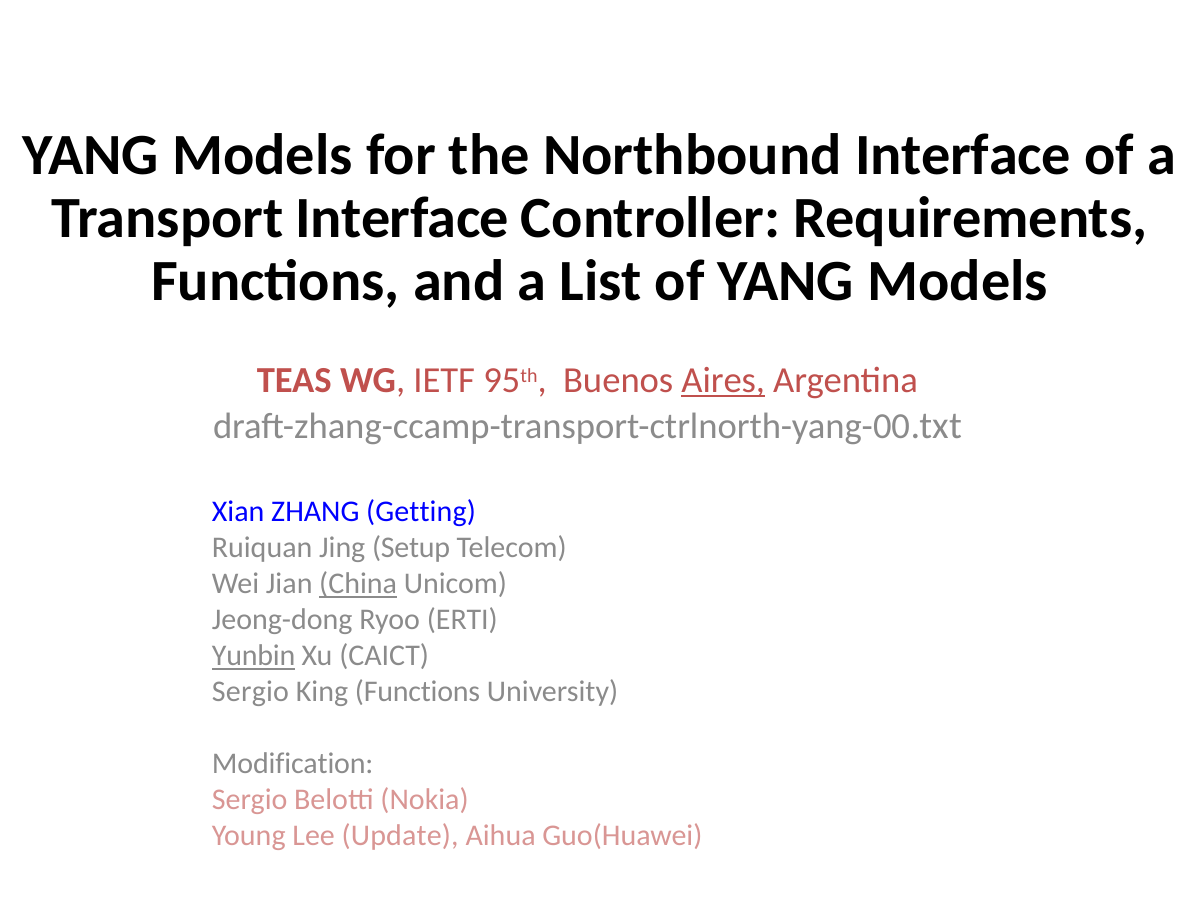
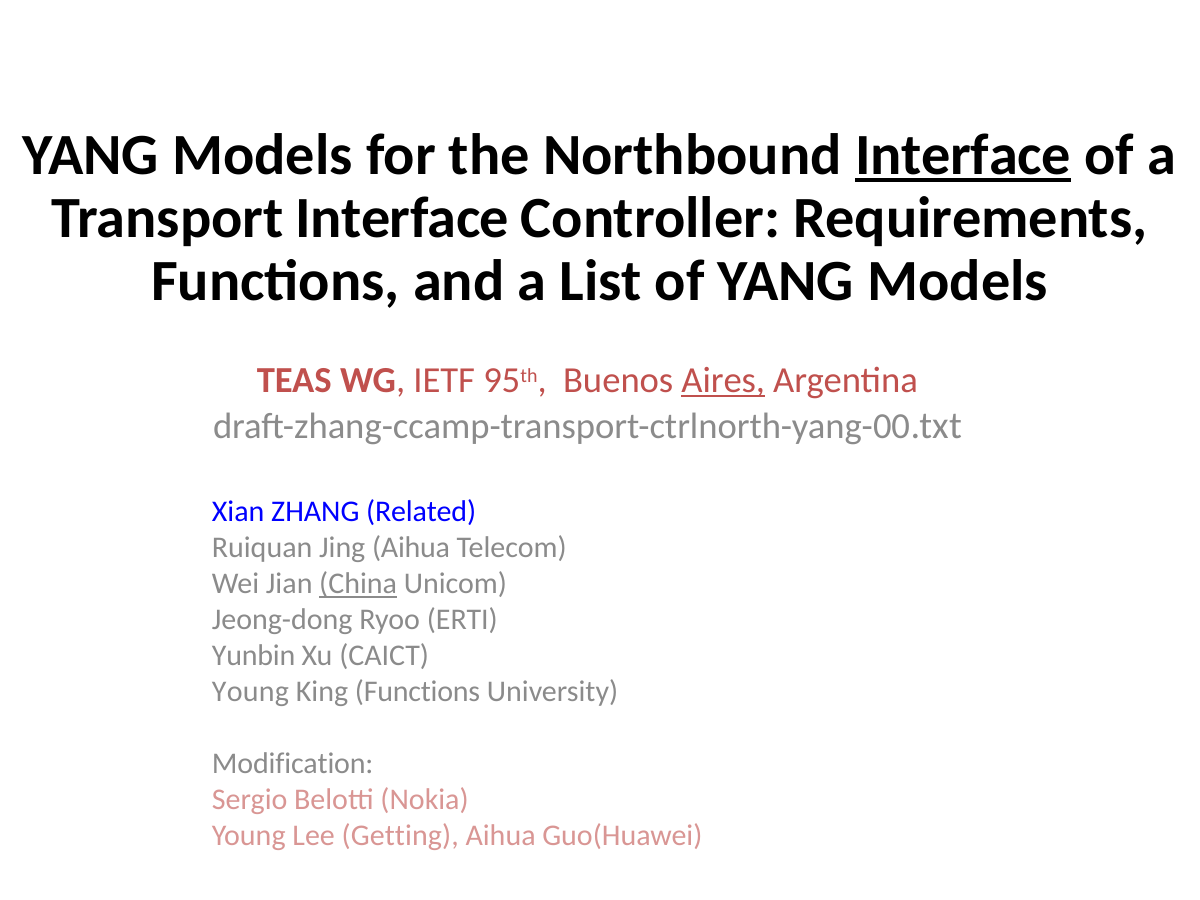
Interface underline: none -> present (963, 155)
Getting: Getting -> Related (421, 512)
Jing Setup: Setup -> Aihua (411, 548)
Yunbin underline: present -> none (254, 656)
Sergio: Sergio -> Young (250, 692)
Update: Update -> Getting (400, 836)
